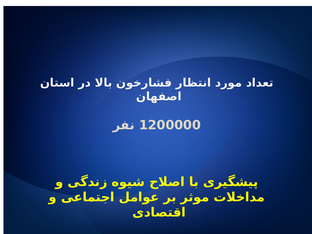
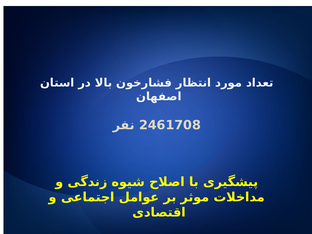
1200000: 1200000 -> 2461708 (170, 125)
